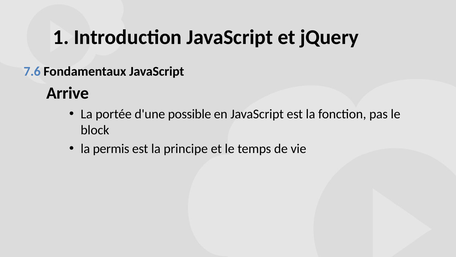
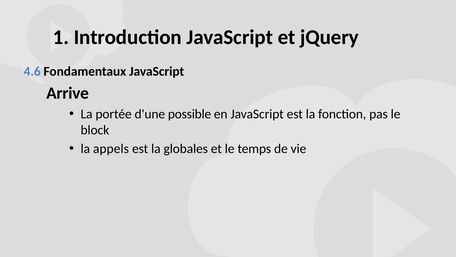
7.6: 7.6 -> 4.6 (32, 71)
permis: permis -> appels (111, 148)
principe: principe -> globales (186, 148)
